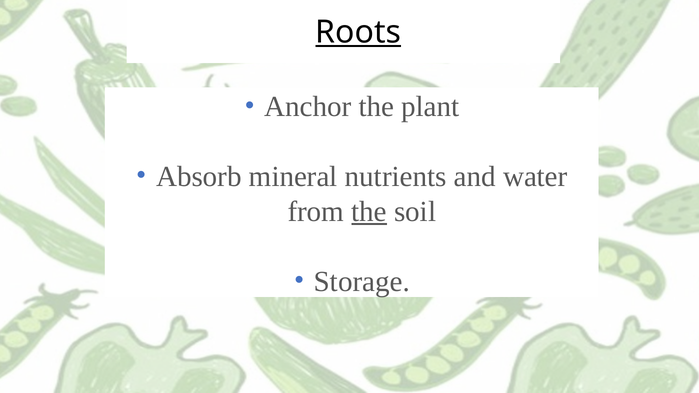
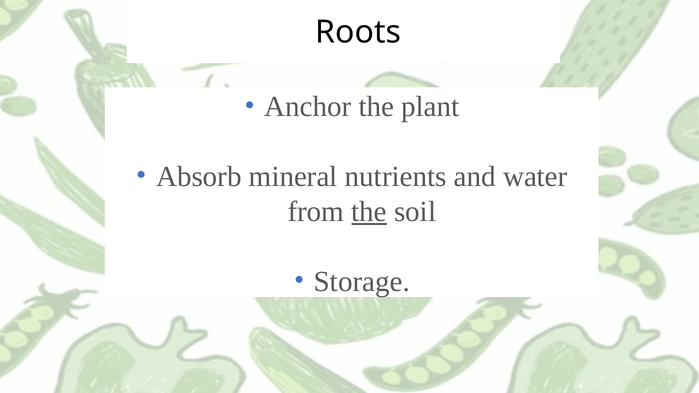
Roots underline: present -> none (358, 32)
